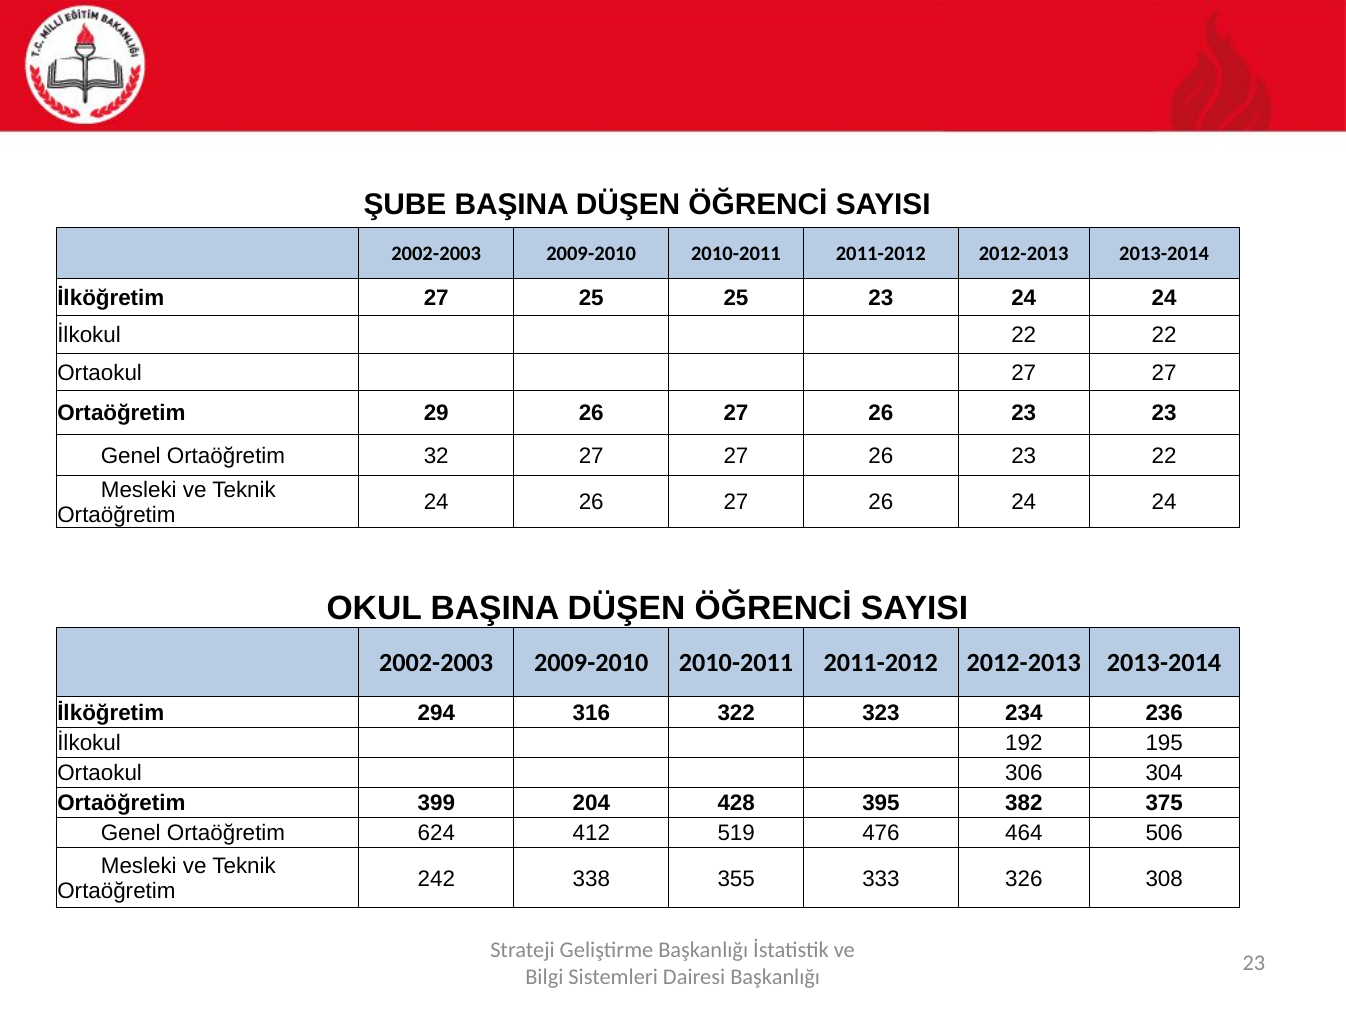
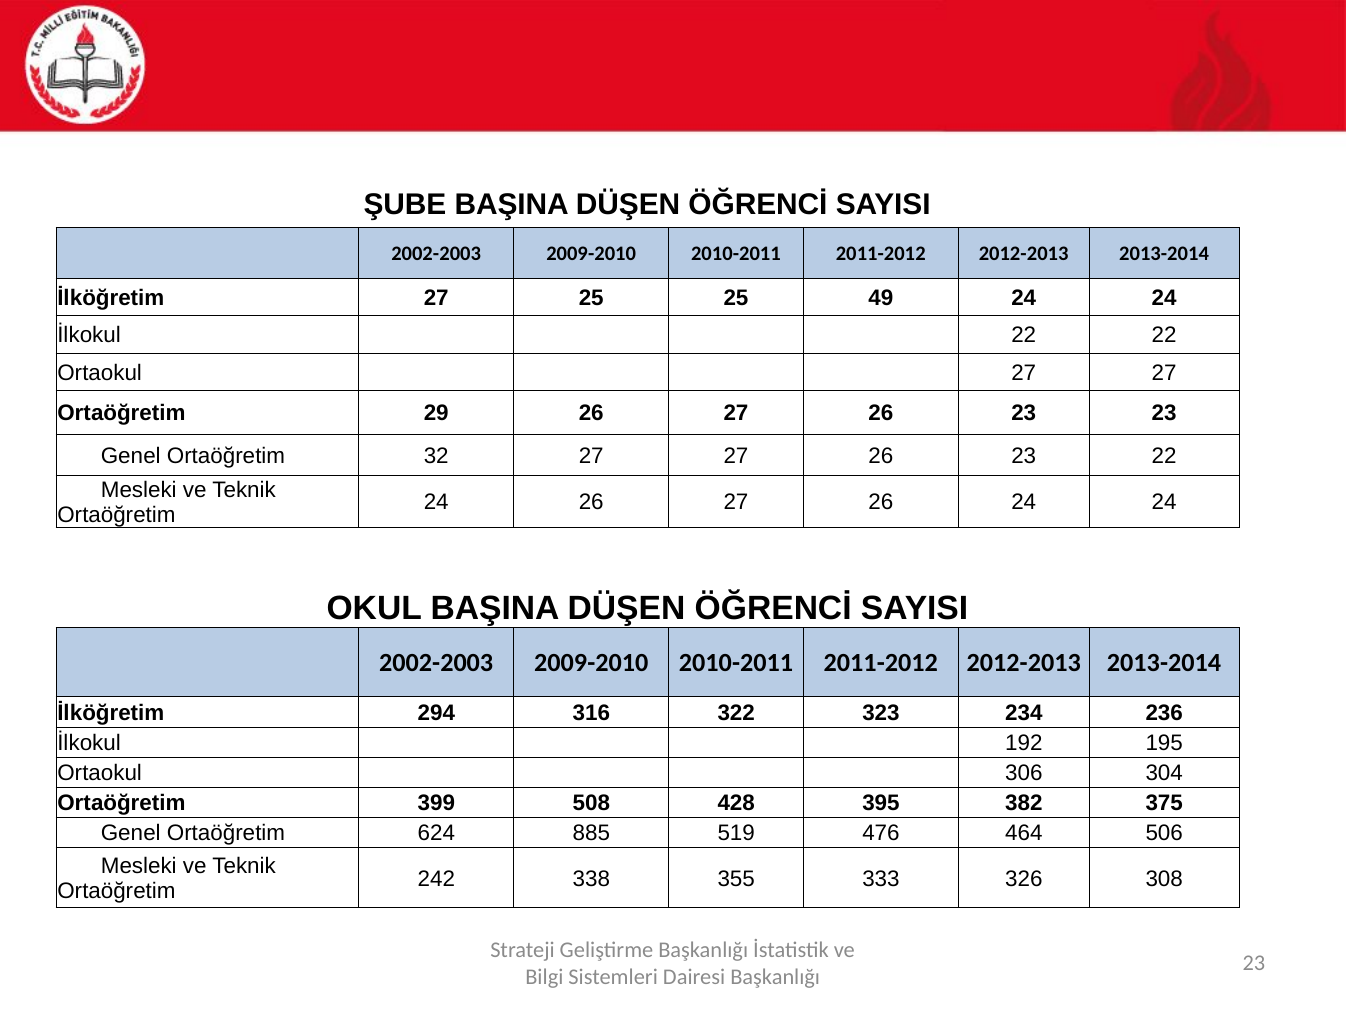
25 23: 23 -> 49 (881, 298)
204: 204 -> 508 (591, 804)
412: 412 -> 885 (591, 834)
